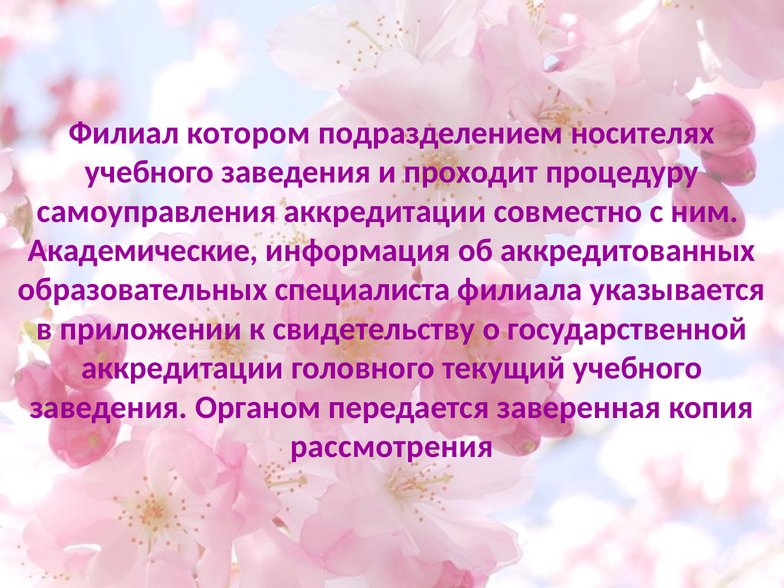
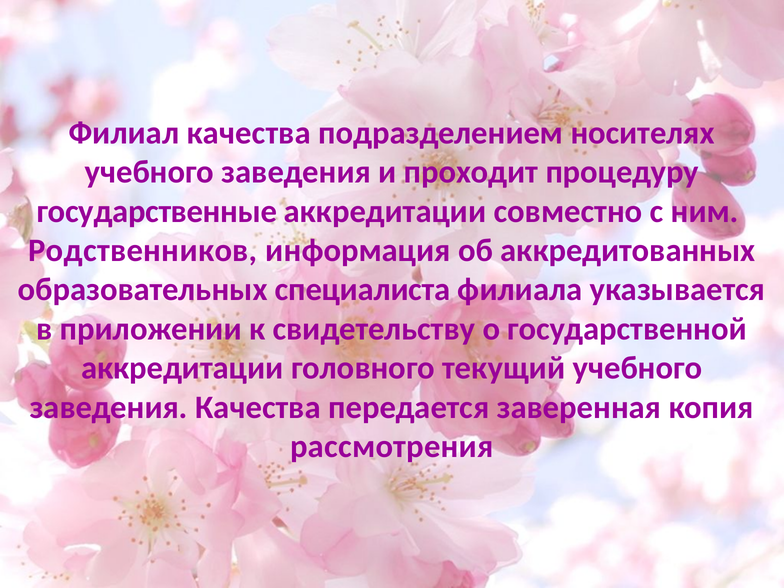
Филиал котором: котором -> качества (249, 133)
самоуправления: самоуправления -> государственные (157, 211)
Академические: Академические -> Родственников (143, 251)
заведения Органом: Органом -> Качества (258, 407)
